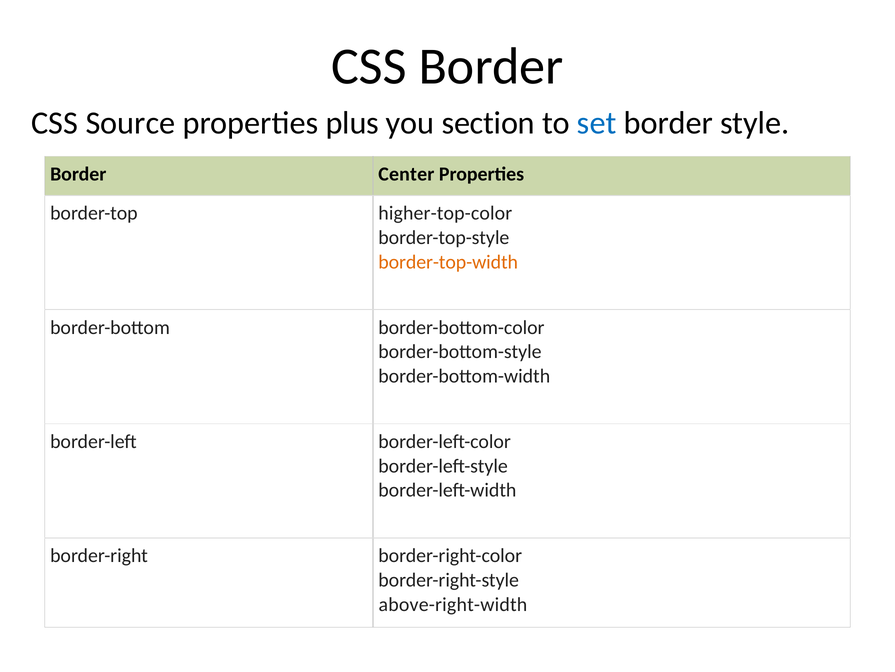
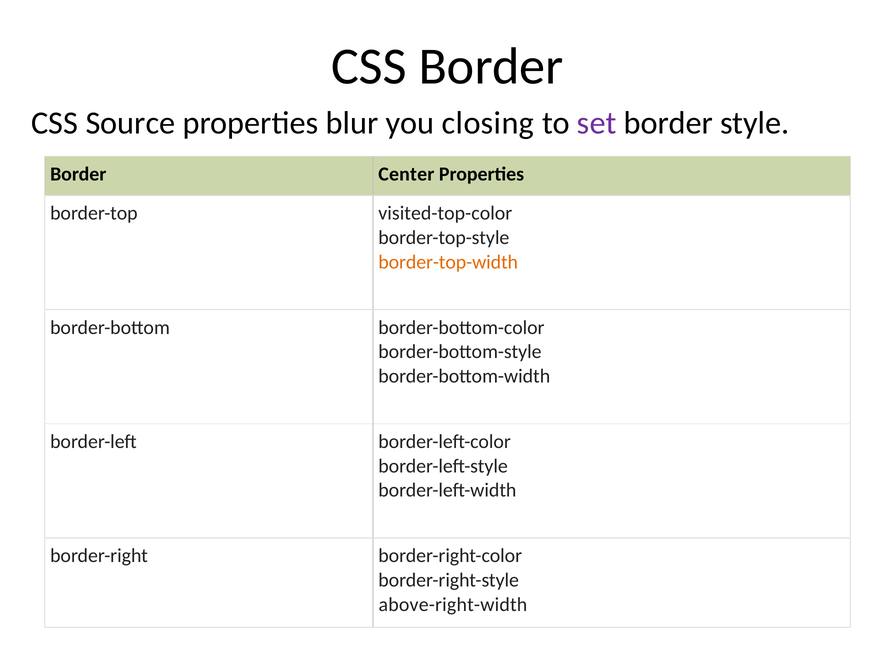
plus: plus -> blur (352, 123)
section: section -> closing (488, 123)
set colour: blue -> purple (597, 123)
higher-top-color: higher-top-color -> visited-top-color (445, 213)
